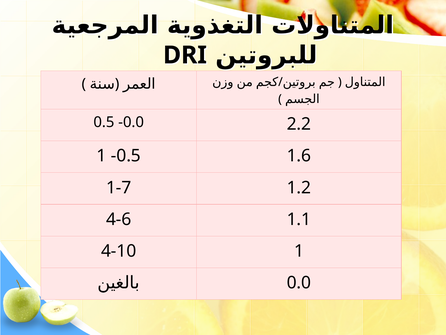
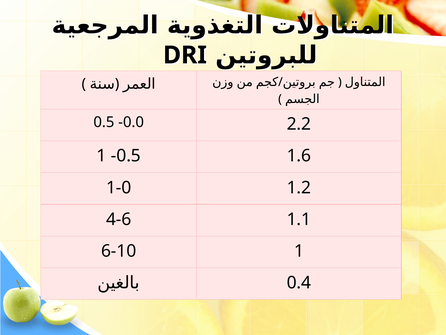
1-7: 1-7 -> 1-0 (119, 187)
4-10: 4-10 -> 6-10 (119, 251)
0.0: 0.0 -> 0.4 (299, 282)
